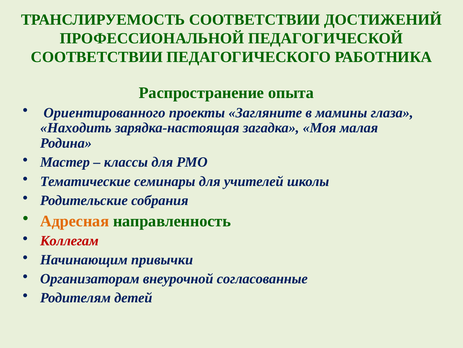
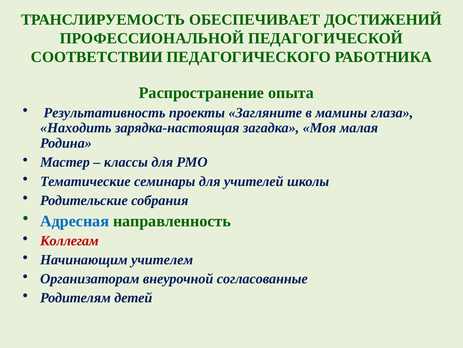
ТРАНСЛИРУЕМОСТЬ СООТВЕТСТВИИ: СООТВЕТСТВИИ -> ОБЕСПЕЧИВАЕТ (255, 20)
Ориентированного: Ориентированного -> Результативность (105, 112)
Адресная colour: orange -> blue (75, 221)
привычки: привычки -> учителем (162, 259)
